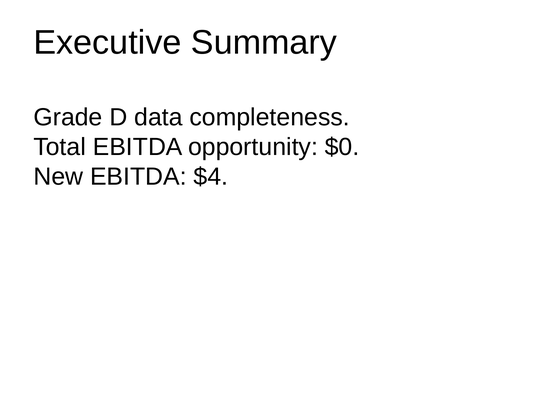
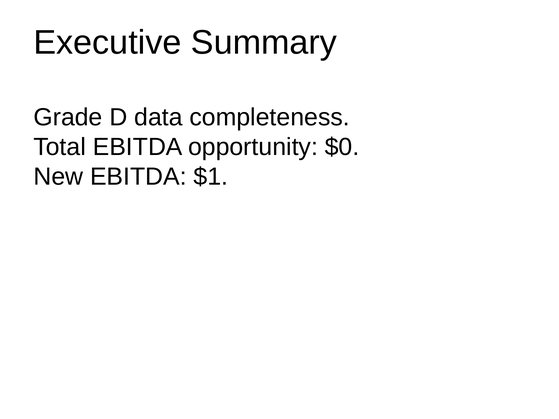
$4: $4 -> $1 (211, 177)
